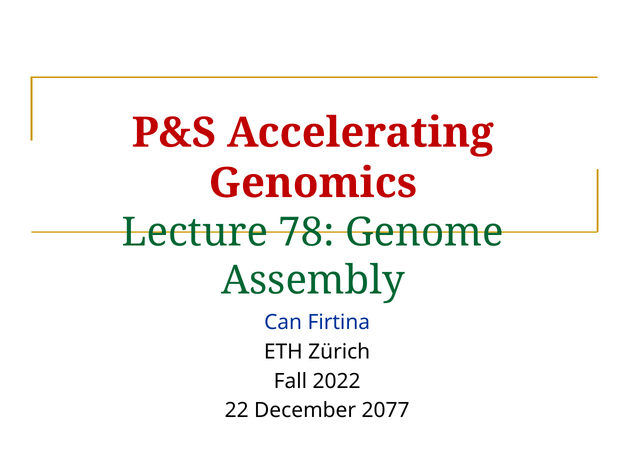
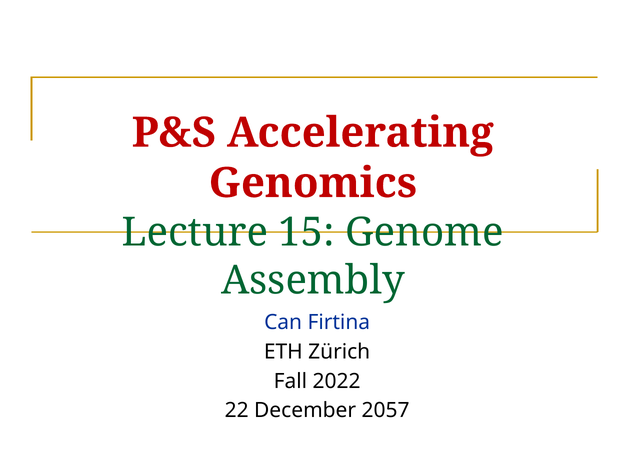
78: 78 -> 15 (307, 232)
2077: 2077 -> 2057 (386, 410)
